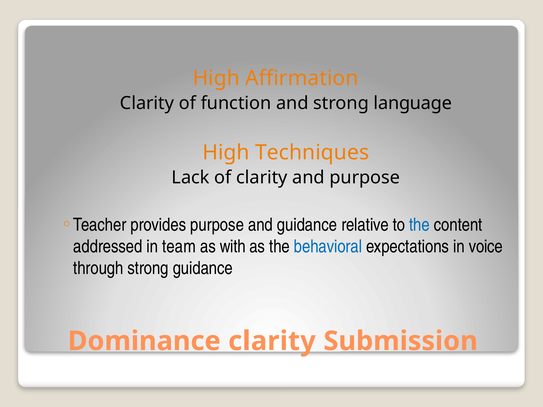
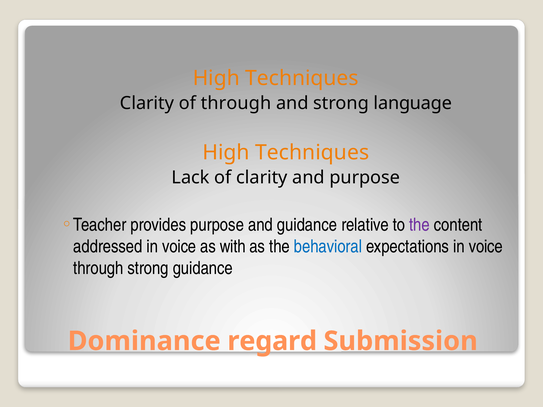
Affirmation: Affirmation -> Techniques (302, 78)
of function: function -> through (236, 103)
the colour: blue -> purple (419, 225)
addressed in team: team -> voice (179, 247)
Dominance clarity: clarity -> regard (272, 341)
